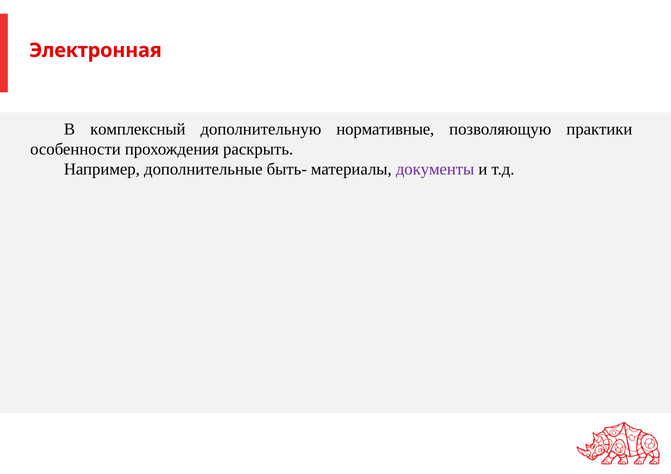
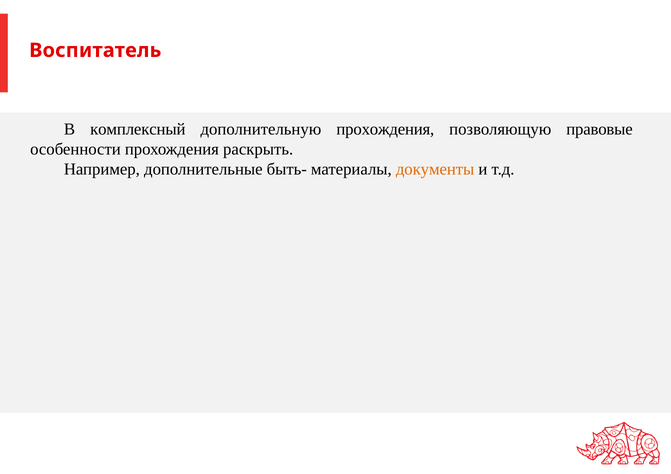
Электронная: Электронная -> Воспитатель (95, 50)
дополнительную нормативные: нормативные -> прохождения (385, 129)
практики: практики -> правовые (599, 129)
документы colour: purple -> orange (435, 169)
